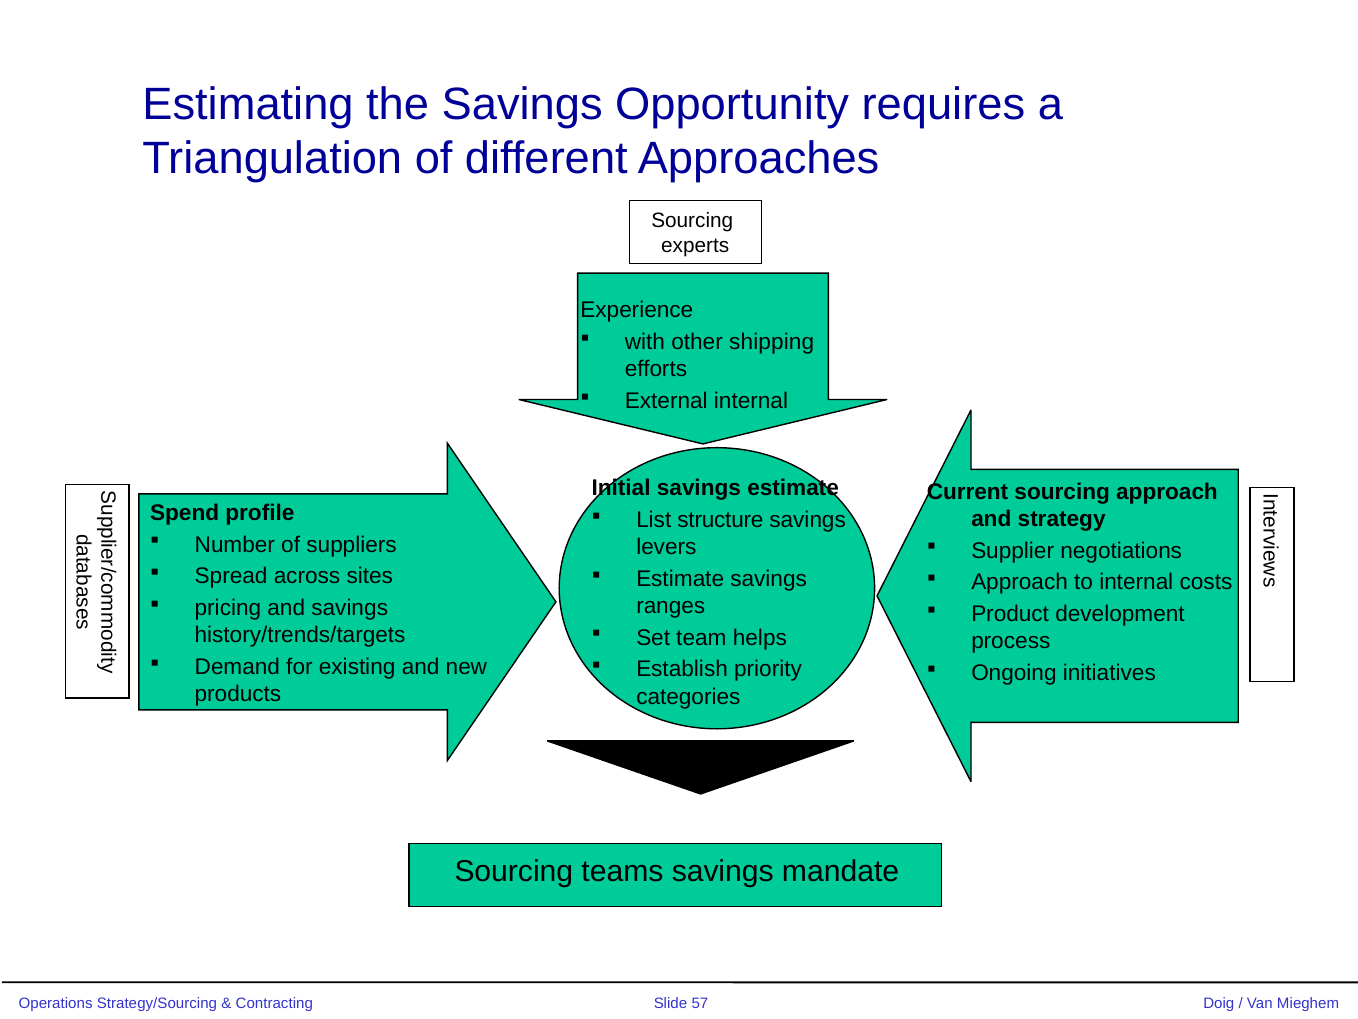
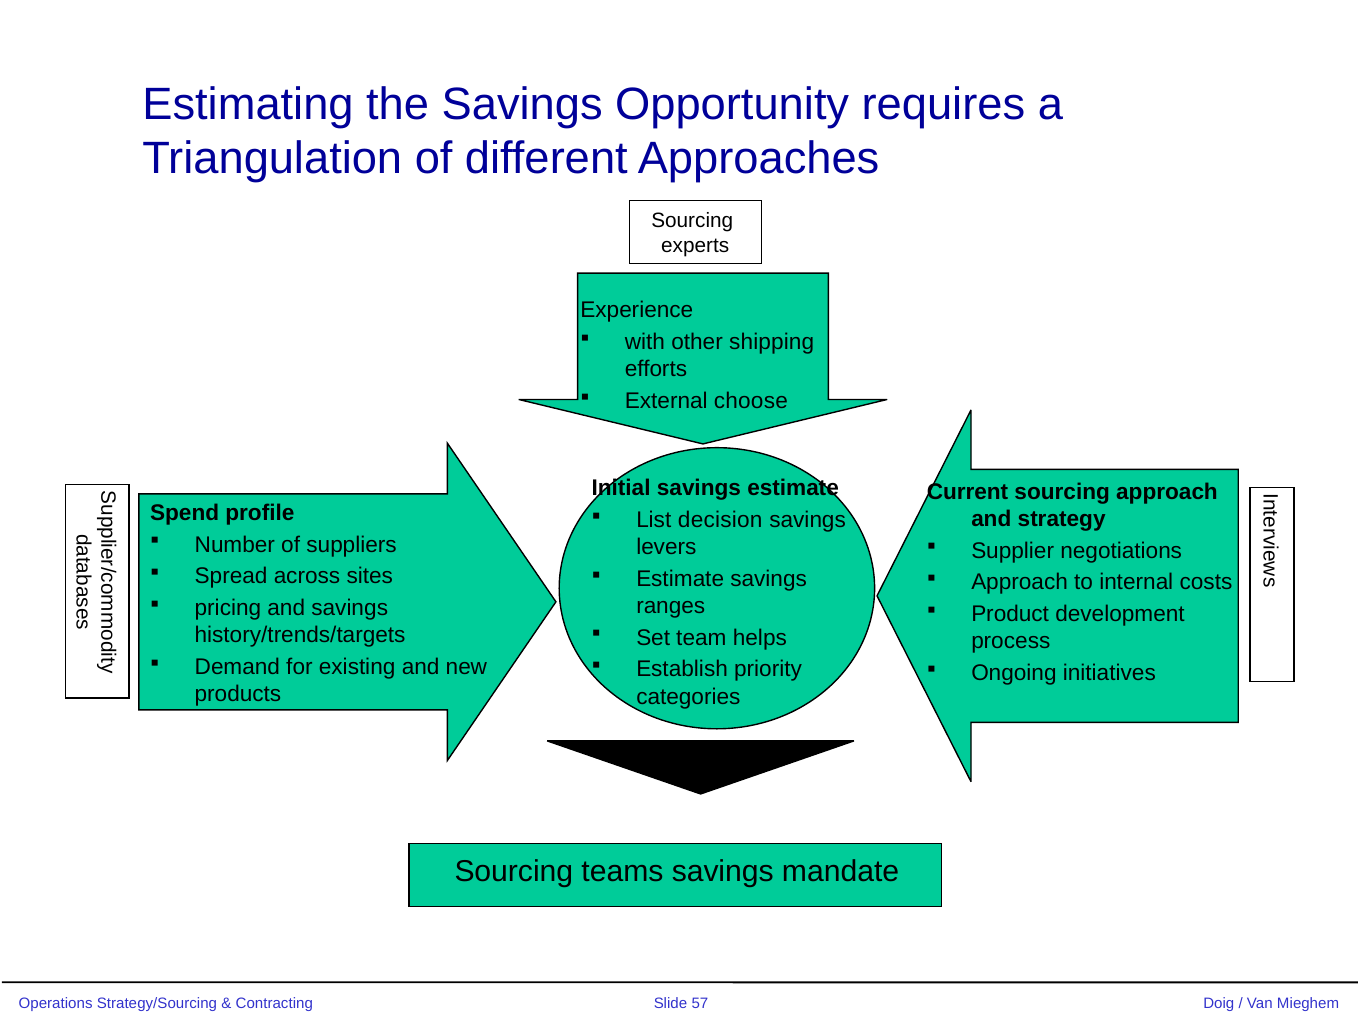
External internal: internal -> choose (751, 401)
structure: structure -> decision (720, 520)
